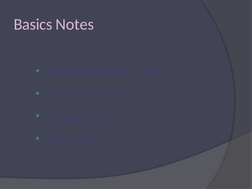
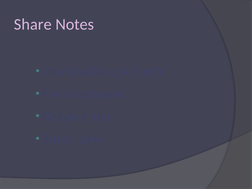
Basics: Basics -> Share (33, 24)
